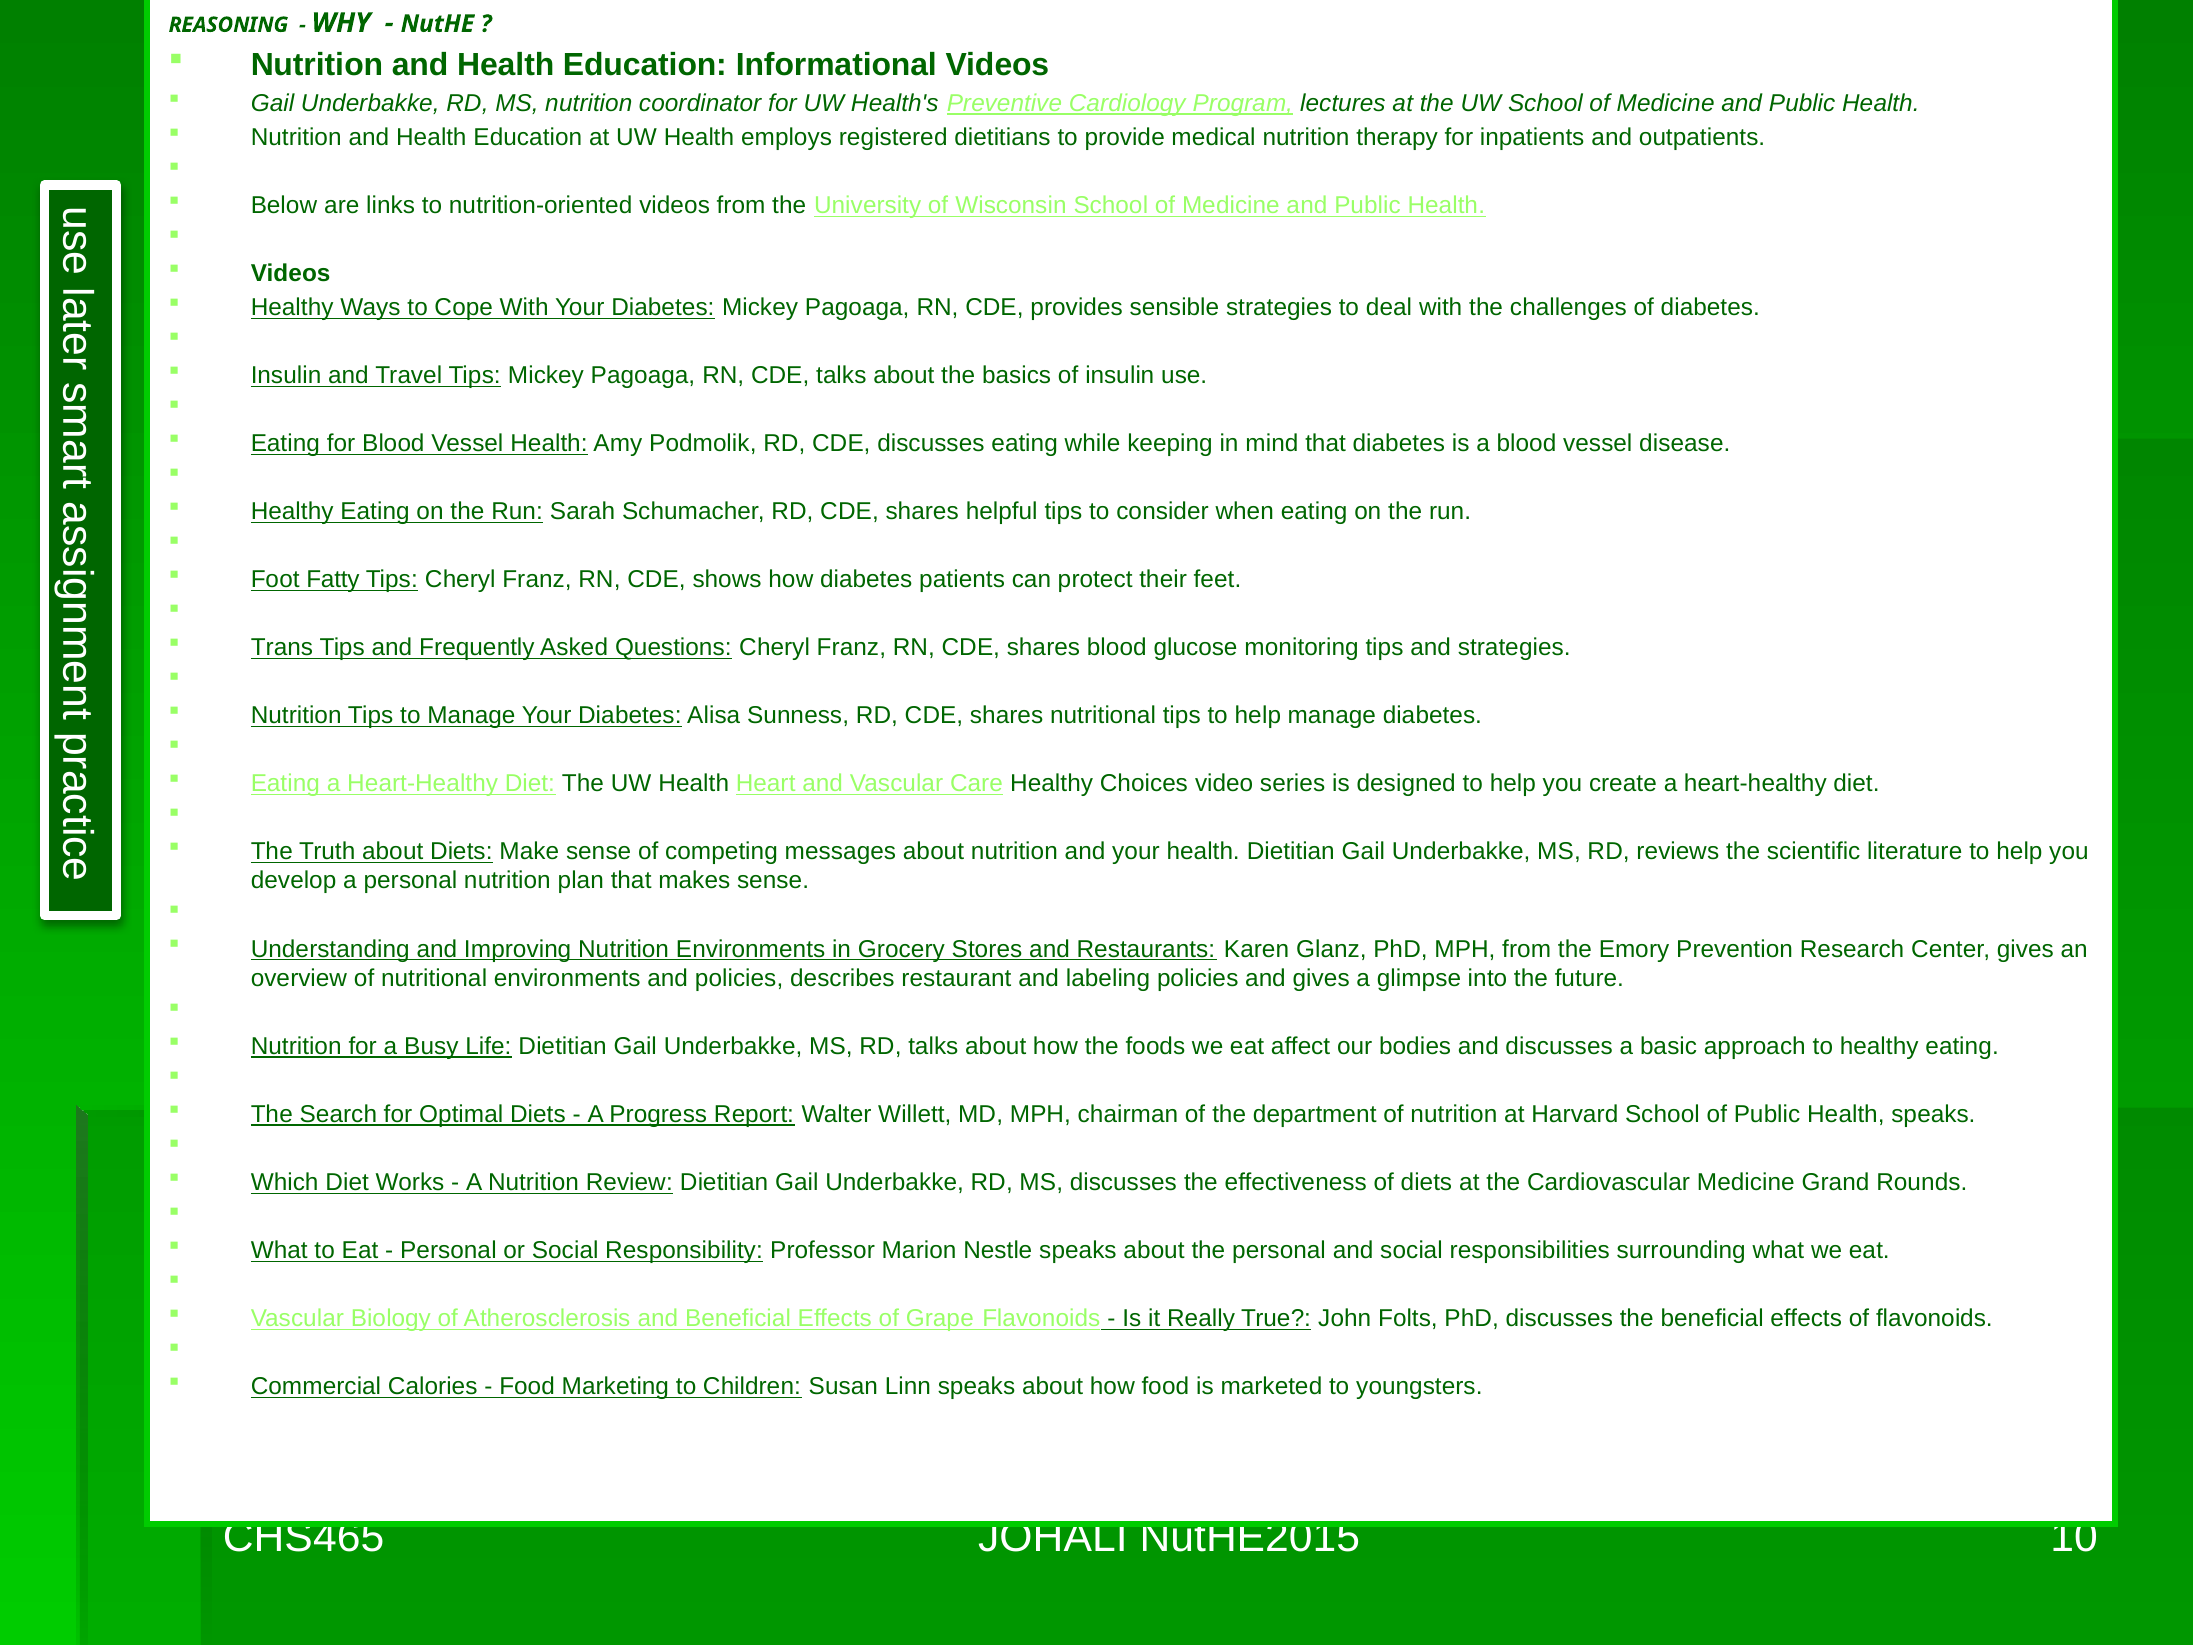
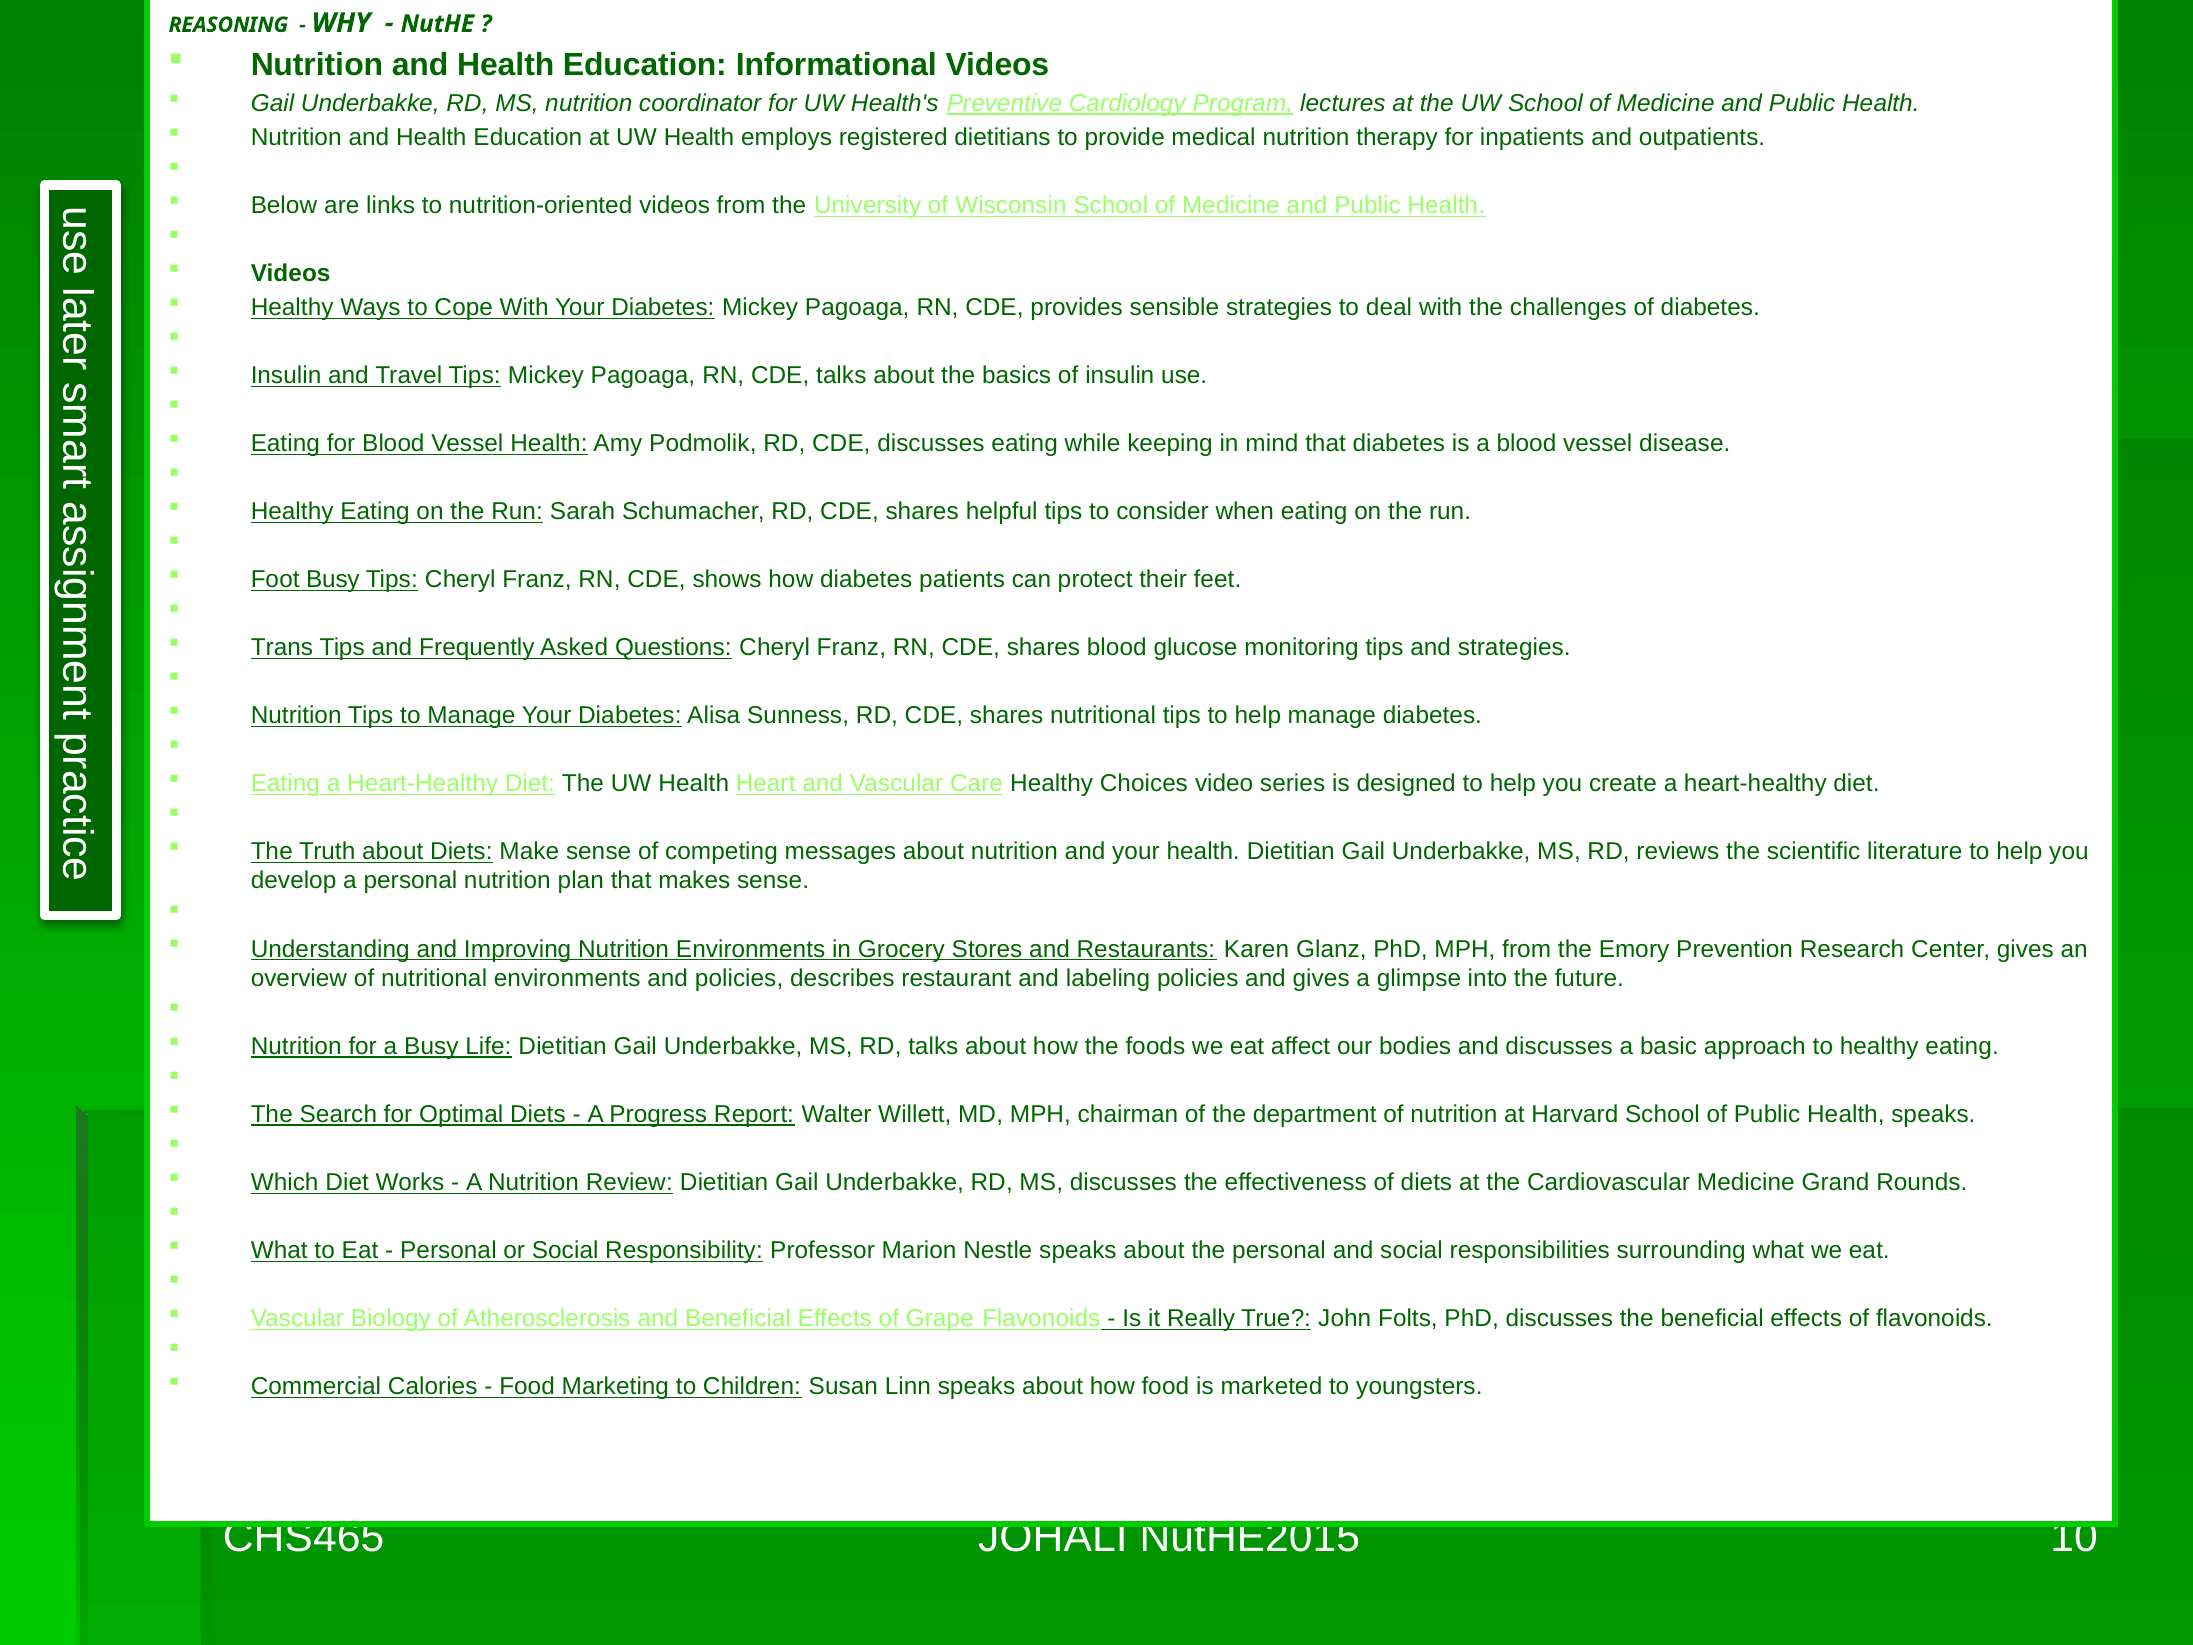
Foot Fatty: Fatty -> Busy (333, 580)
